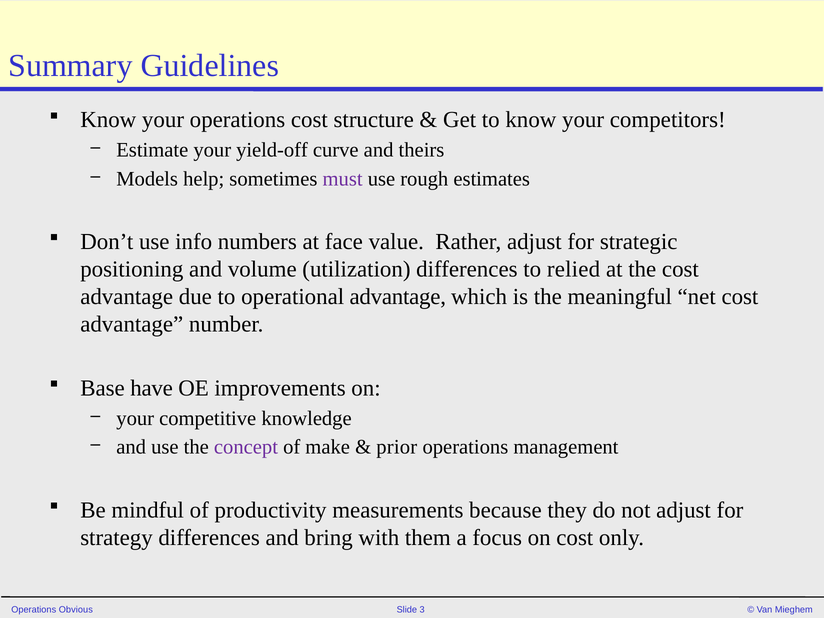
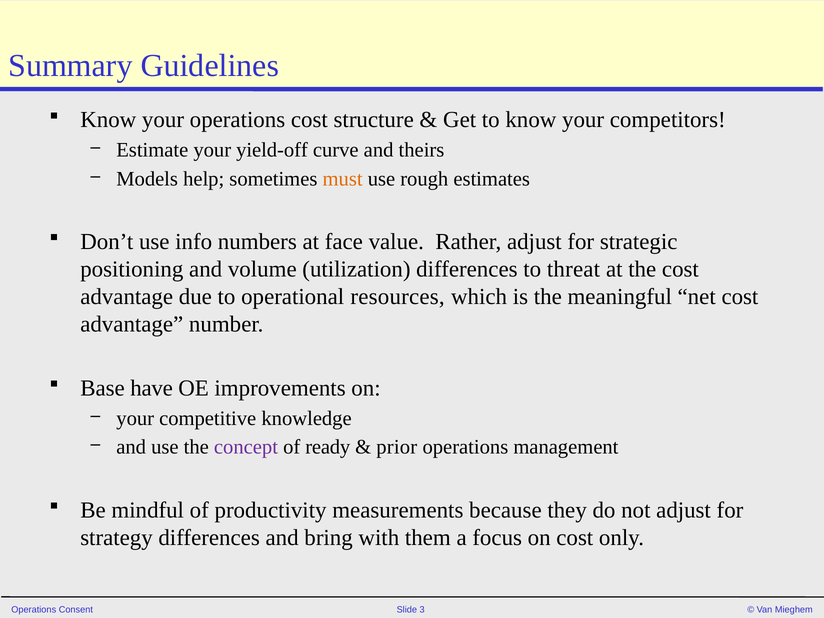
must colour: purple -> orange (343, 179)
relied: relied -> threat (574, 269)
operational advantage: advantage -> resources (398, 297)
make: make -> ready (328, 447)
Obvious: Obvious -> Consent (76, 610)
